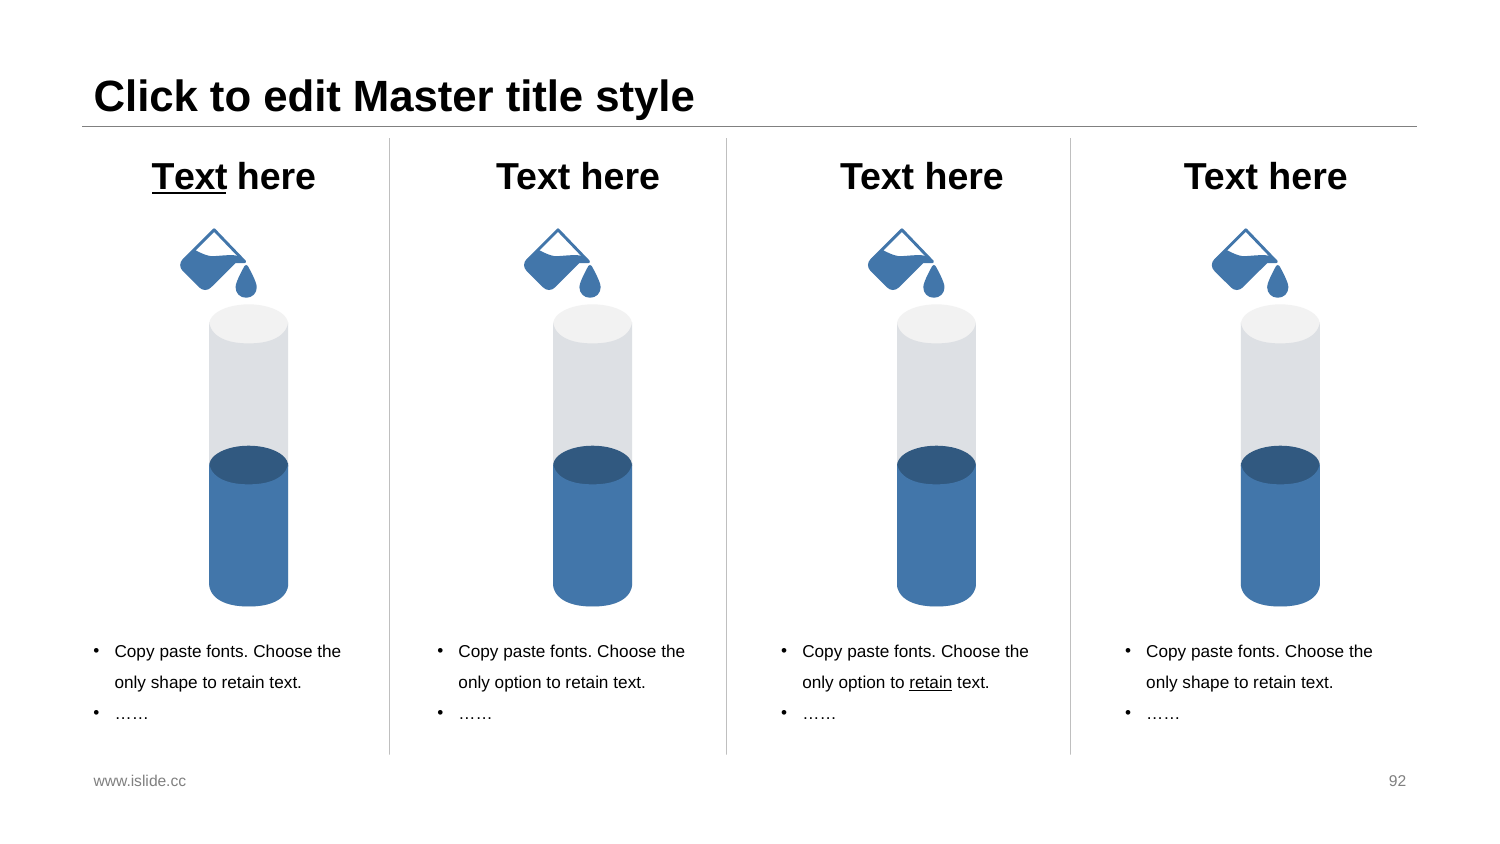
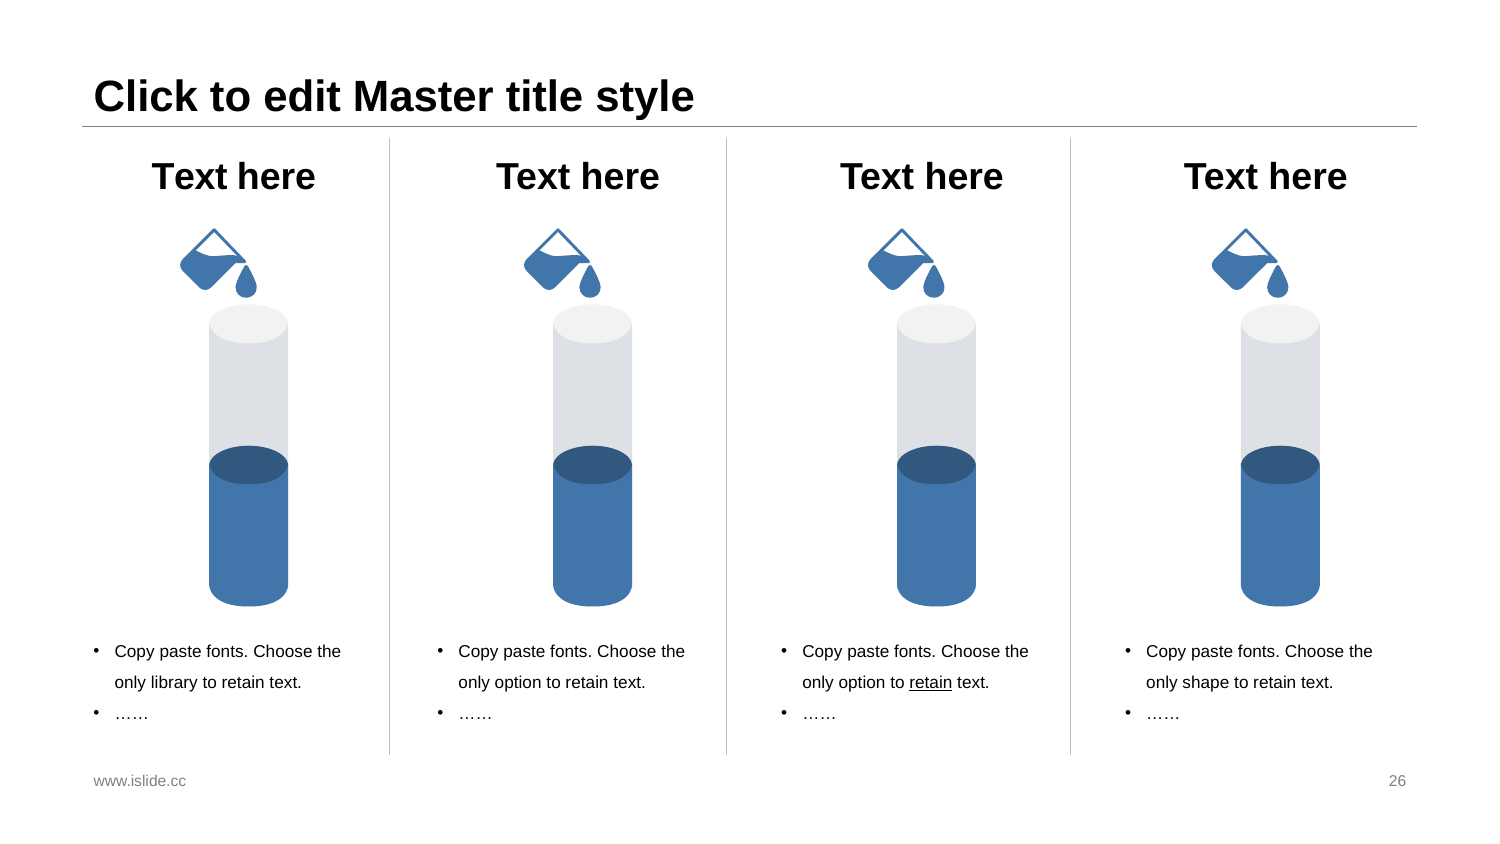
Text underline: present -> none (190, 177)
shape: shape -> library (174, 683)
92: 92 -> 26 (1398, 782)
